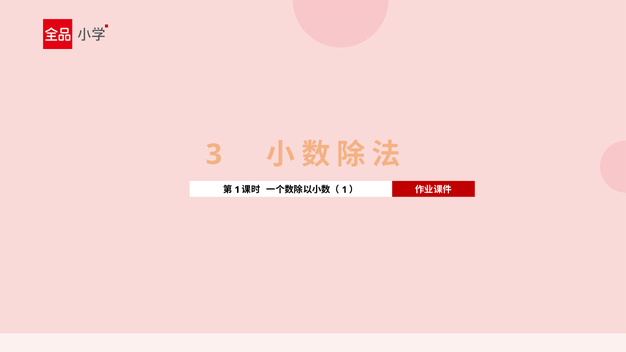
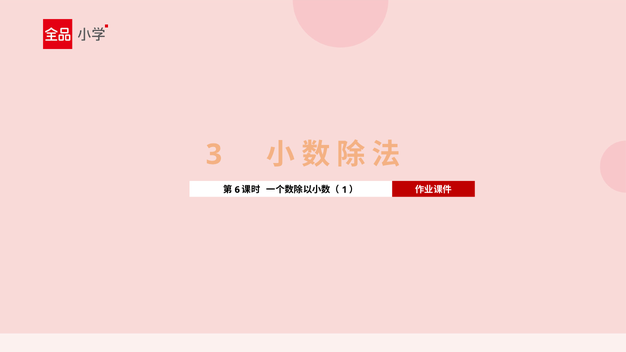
1: 1 -> 6 (237, 190)
